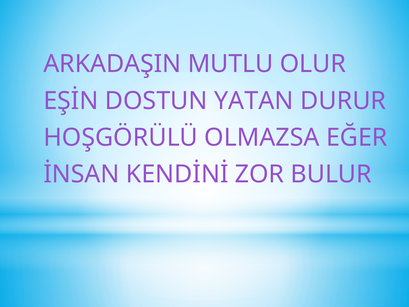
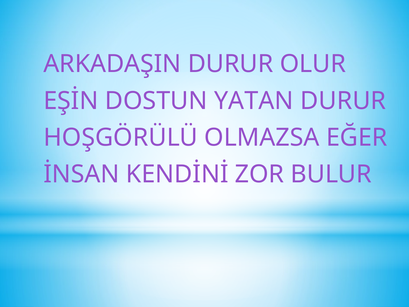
ARKADAŞIN MUTLU: MUTLU -> DURUR (231, 64)
